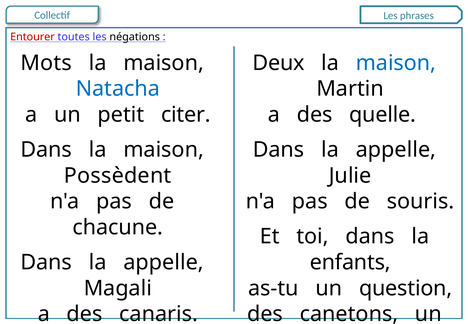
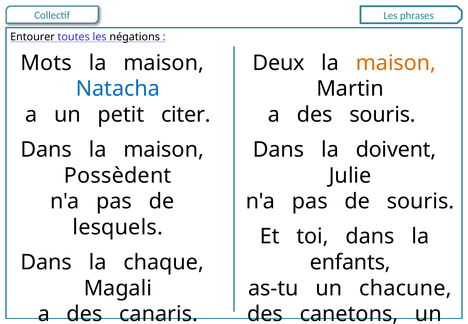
Entourer colour: red -> black (32, 37)
maison colour: blue -> orange (396, 63)
des quelle: quelle -> souris (383, 115)
appelle: appelle -> doivent (396, 150)
chacune: chacune -> lesquels (118, 228)
appelle: appelle -> chaque (164, 262)
question: question -> chacune (405, 288)
